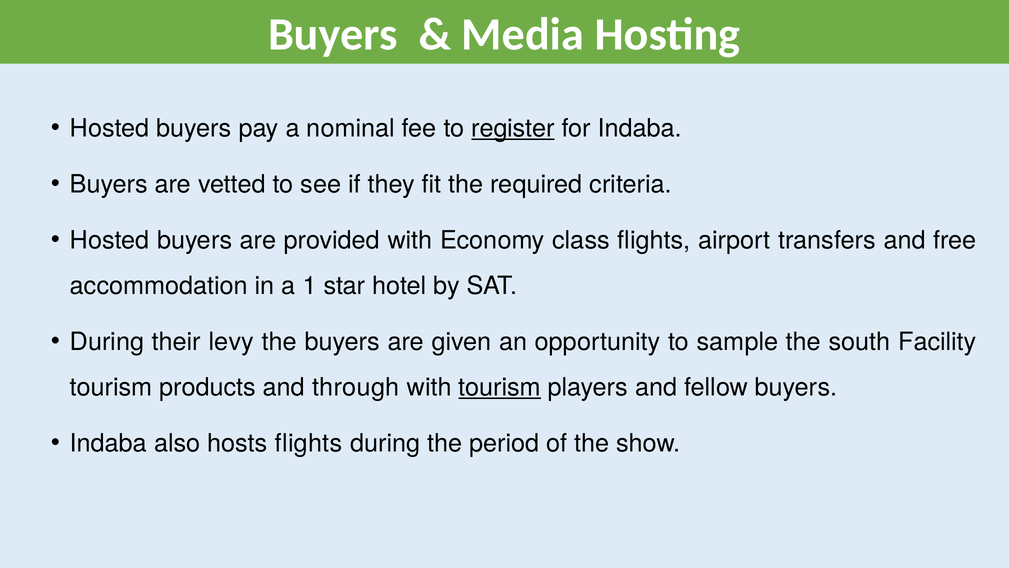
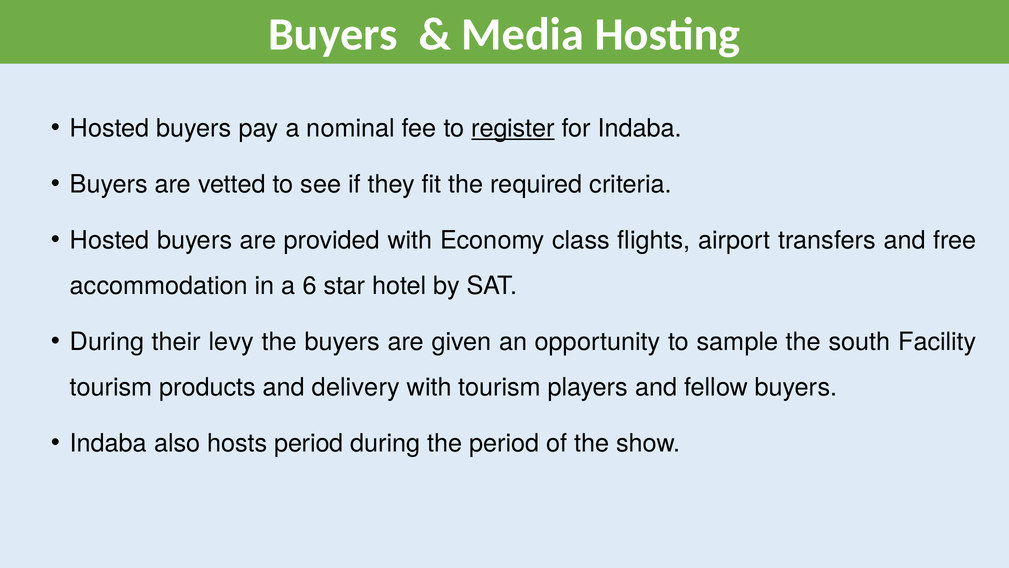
1: 1 -> 6 (310, 286)
through: through -> delivery (356, 387)
tourism underline: present -> none (500, 387)
hosts flights: flights -> period (309, 443)
